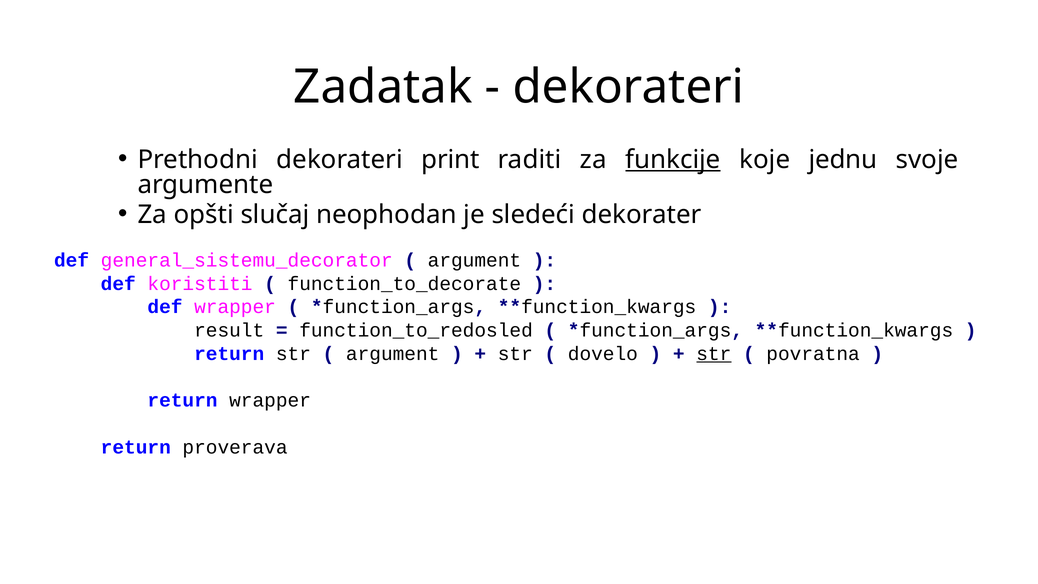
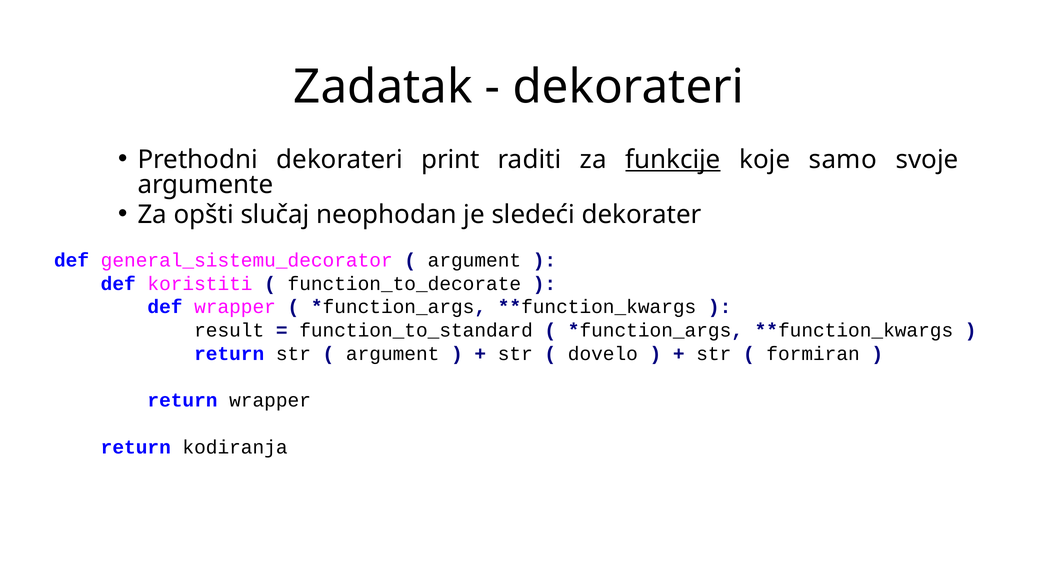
jednu: jednu -> samo (843, 159)
function_to_redosled: function_to_redosled -> function_to_standard (416, 330)
str underline: present -> none (714, 354)
povratna: povratna -> formiran (813, 354)
proverava: proverava -> kodiranja (235, 447)
